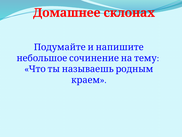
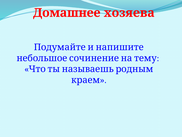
склонах: склонах -> хозяева (129, 13)
